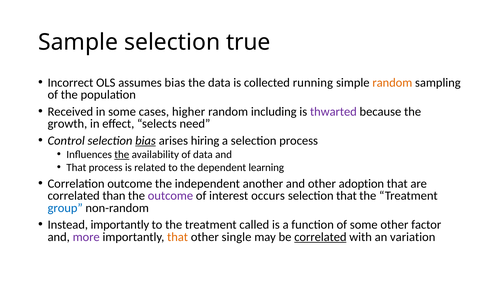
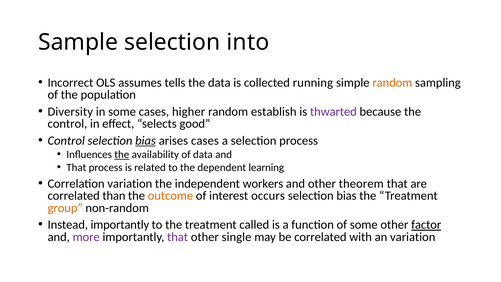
true: true -> into (248, 42)
assumes bias: bias -> tells (175, 82)
Received: Received -> Diversity (70, 112)
including: including -> establish (274, 112)
growth: growth -> control (67, 124)
need: need -> good (195, 124)
arises hiring: hiring -> cases (205, 141)
Correlation outcome: outcome -> variation (130, 183)
another: another -> workers (263, 183)
adoption: adoption -> theorem (361, 183)
outcome colour: purple -> orange (170, 196)
that: that -> bias (347, 196)
group colour: blue -> orange (65, 208)
factor underline: none -> present (426, 225)
that colour: orange -> purple (178, 237)
correlated underline: present -> none (320, 237)
